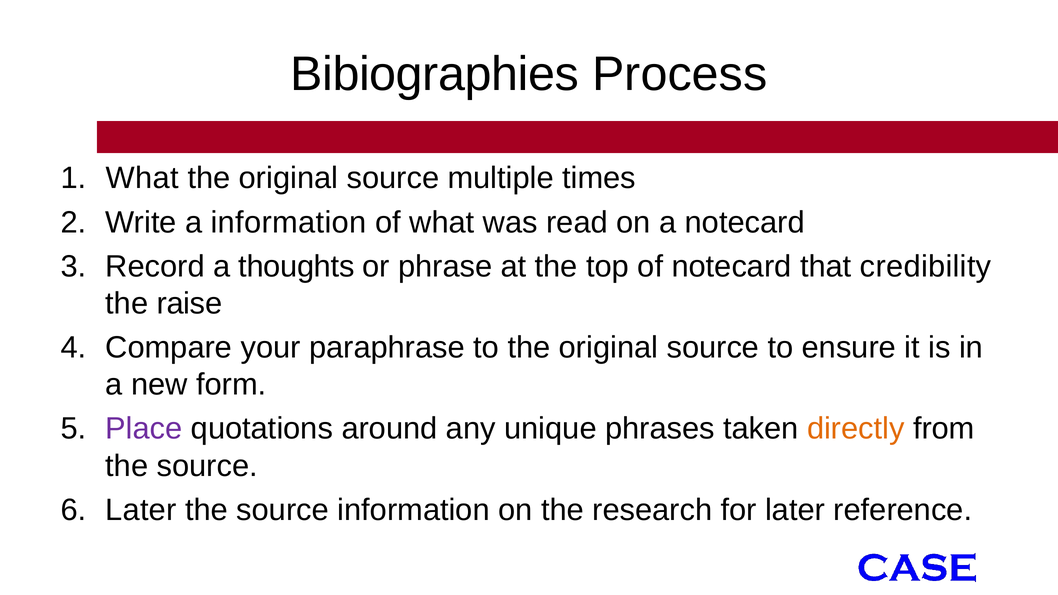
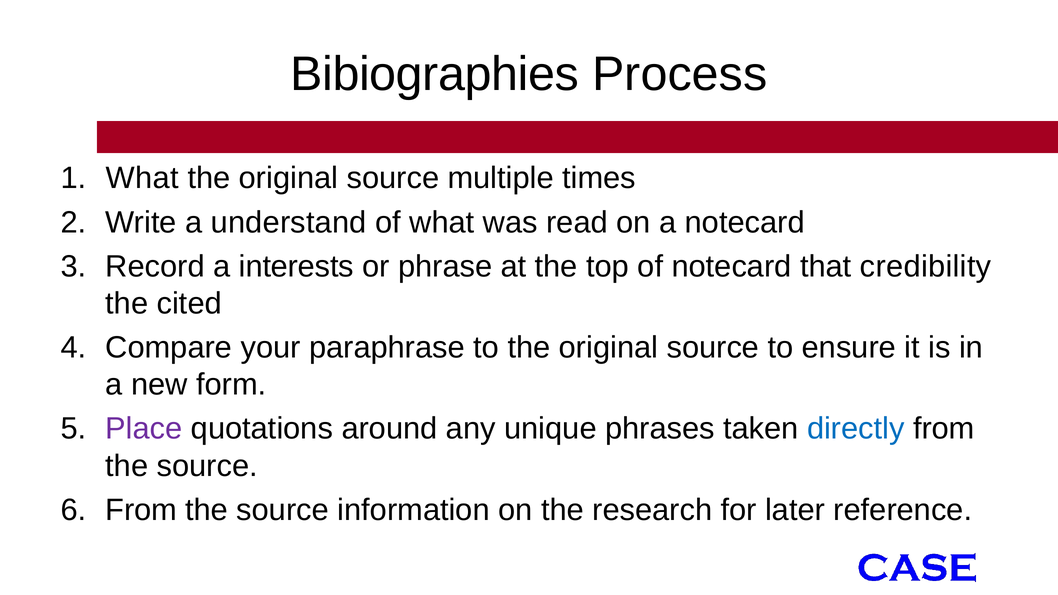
a information: information -> understand (289, 222)
thoughts: thoughts -> interests (296, 267)
raise: raise -> cited (189, 304)
directly colour: orange -> blue (856, 429)
Later: Later -> From (141, 510)
